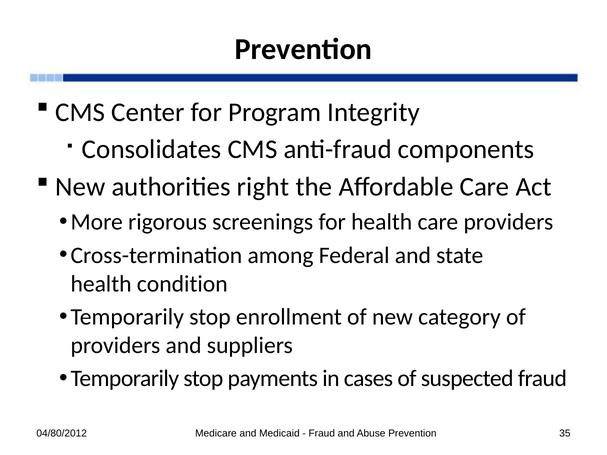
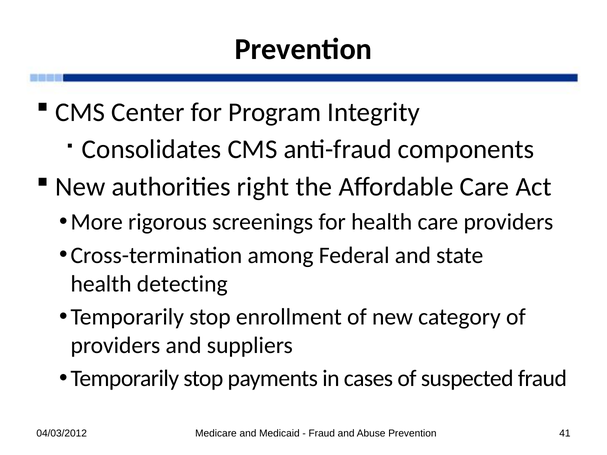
condition: condition -> detecting (182, 284)
04/80/2012: 04/80/2012 -> 04/03/2012 (62, 434)
35: 35 -> 41 (565, 434)
